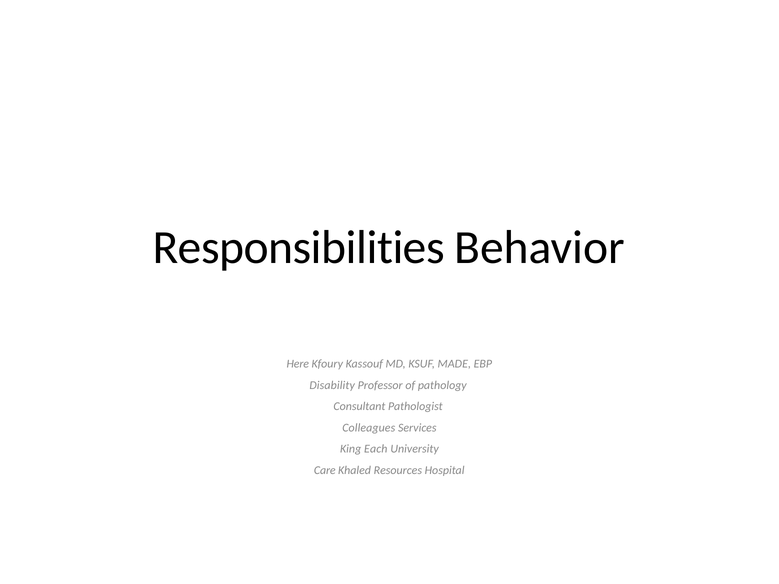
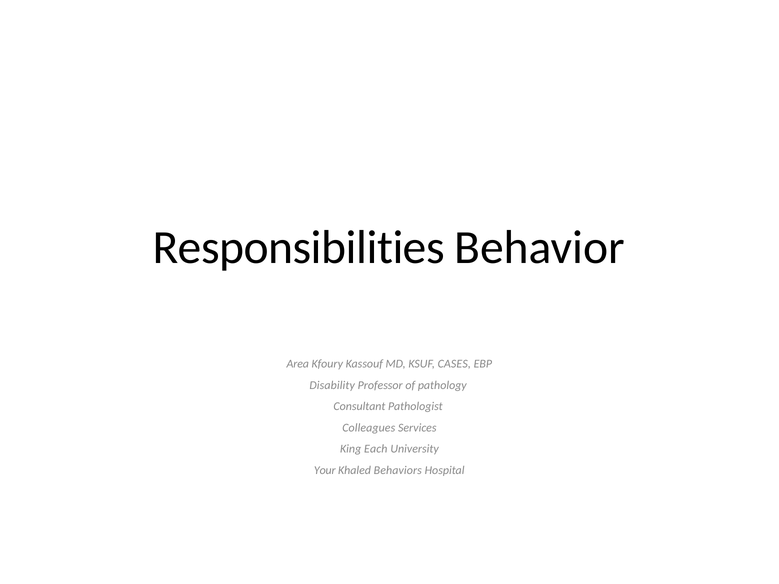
Here: Here -> Area (298, 364)
MADE: MADE -> CASES (454, 364)
Care: Care -> Your (325, 470)
Resources: Resources -> Behaviors (398, 470)
